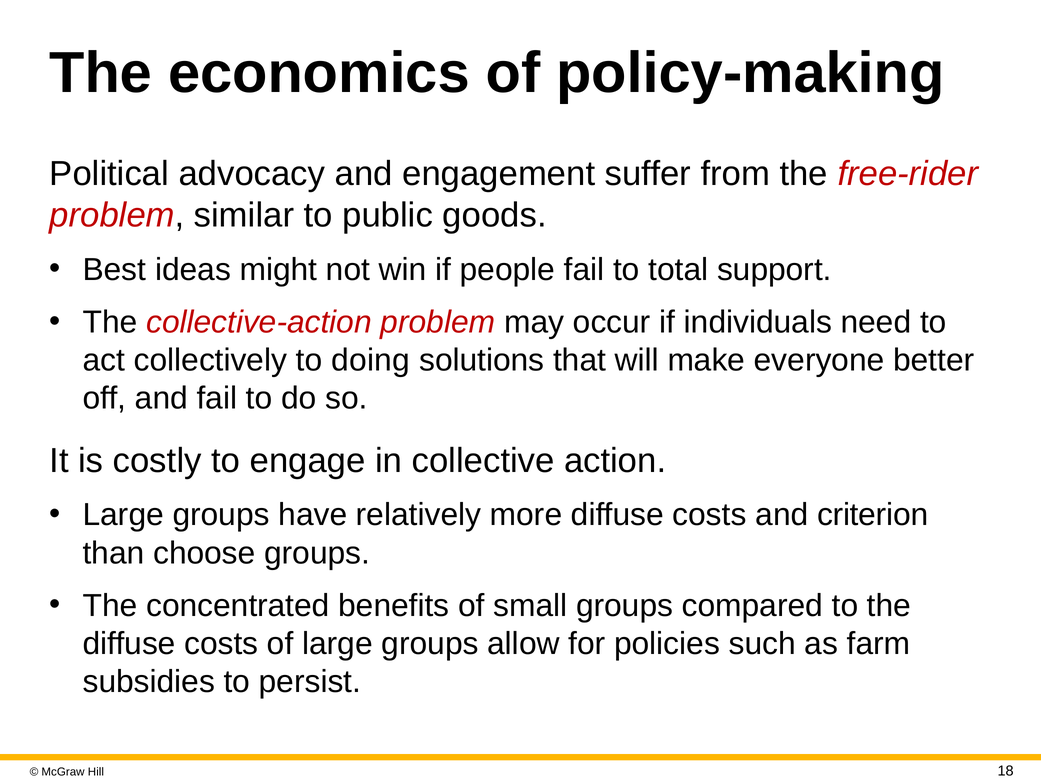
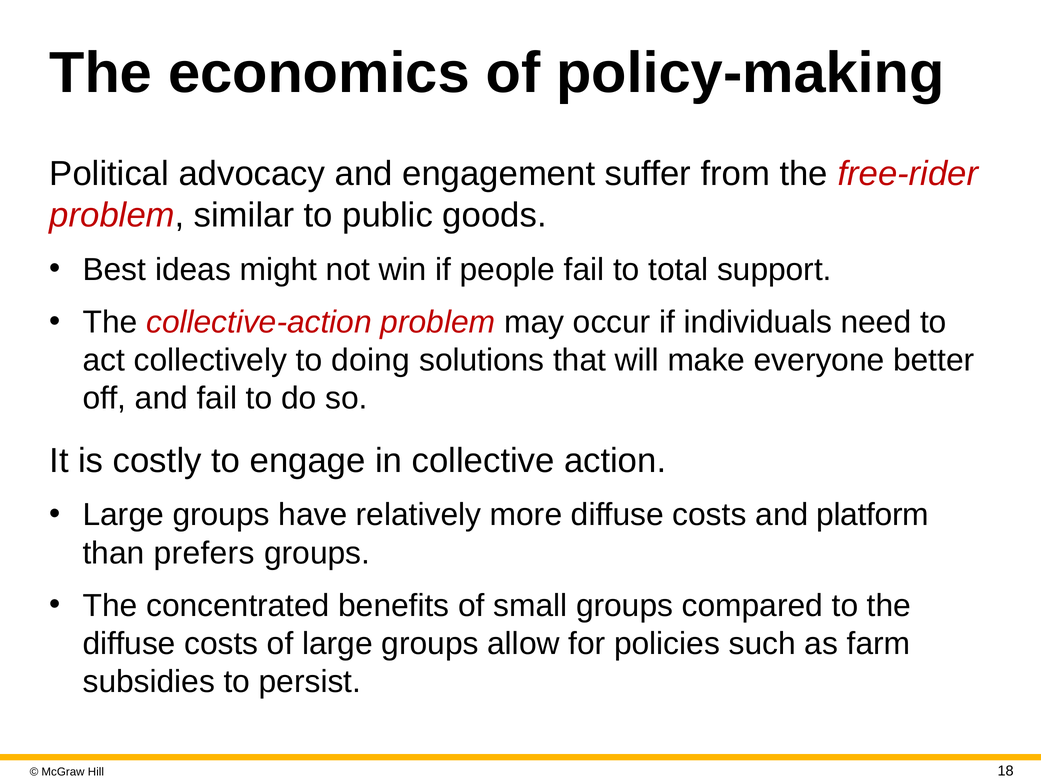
criterion: criterion -> platform (873, 515)
choose: choose -> prefers (204, 553)
